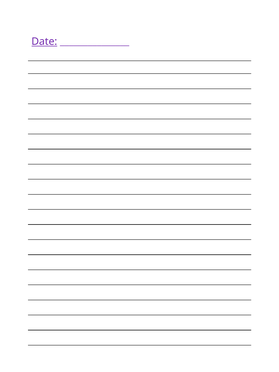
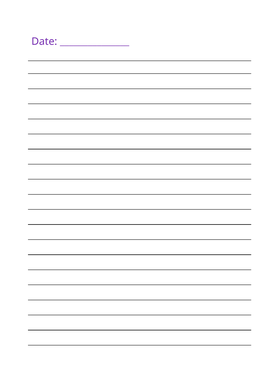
Date underline: present -> none (44, 42)
